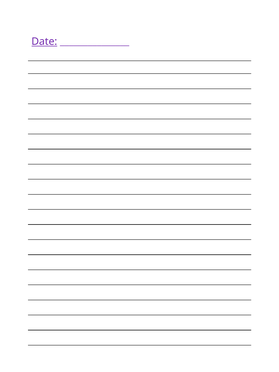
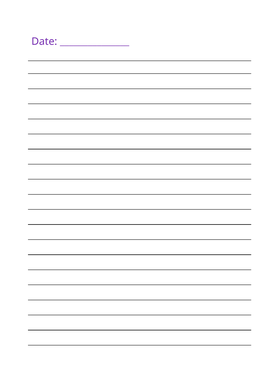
Date underline: present -> none (44, 42)
